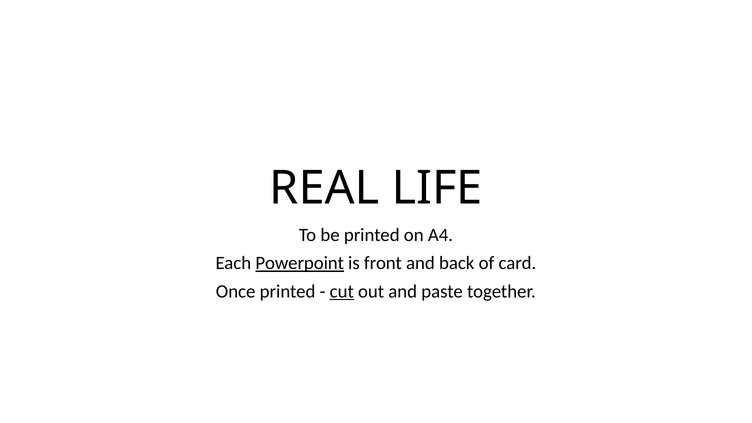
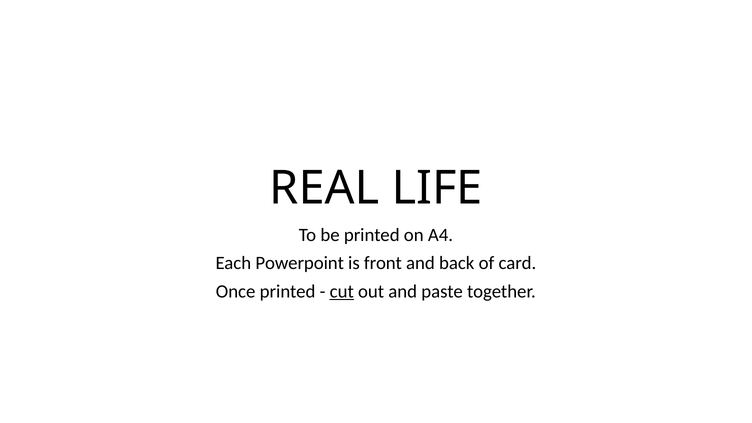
Powerpoint underline: present -> none (300, 263)
